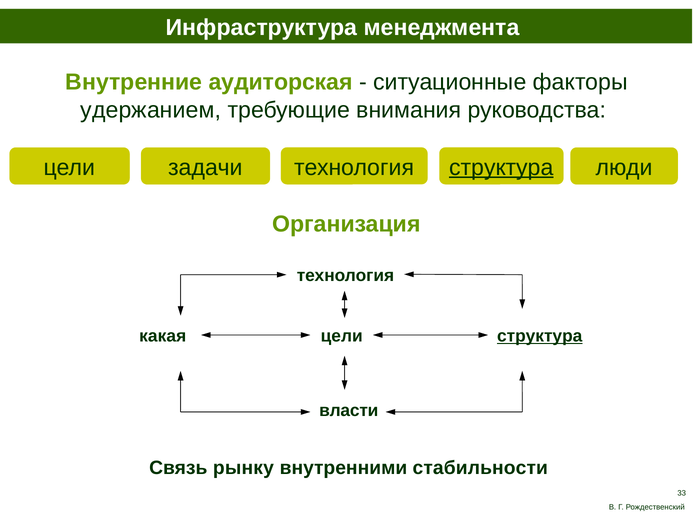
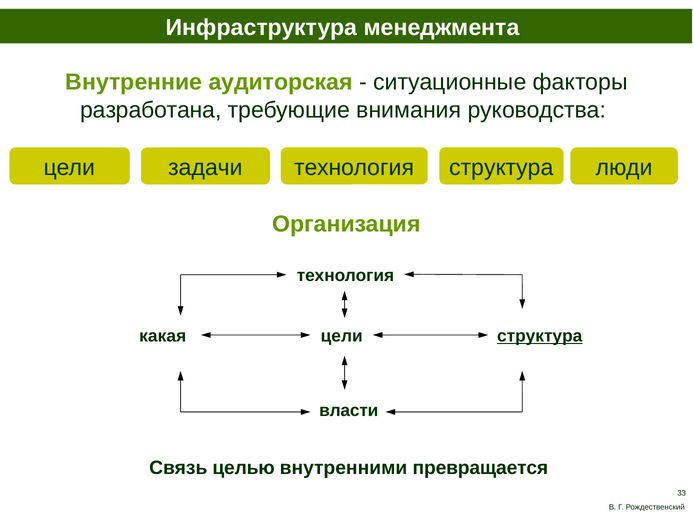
удержанием: удержанием -> разработана (151, 110)
структура underline: present -> none (501, 167)
рынку: рынку -> целью (244, 468)
стабильности: стабильности -> превращается (480, 468)
